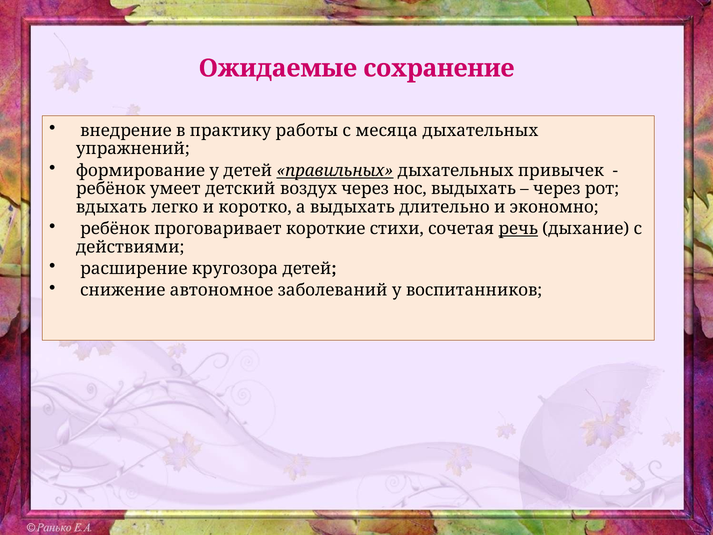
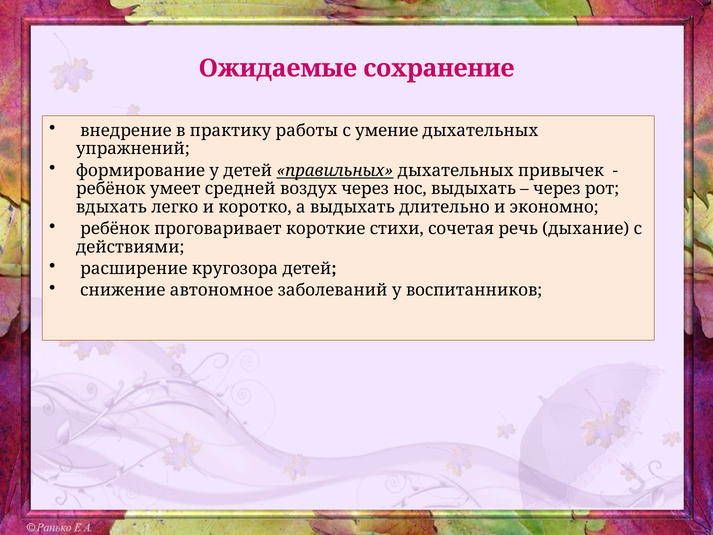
месяца: месяца -> умение (387, 131)
детский: детский -> средней (240, 189)
речь underline: present -> none (518, 229)
